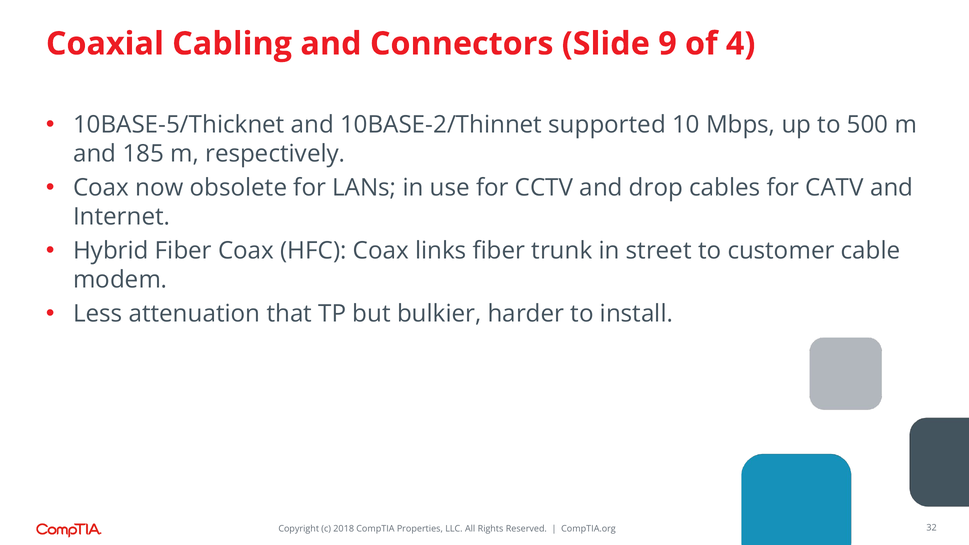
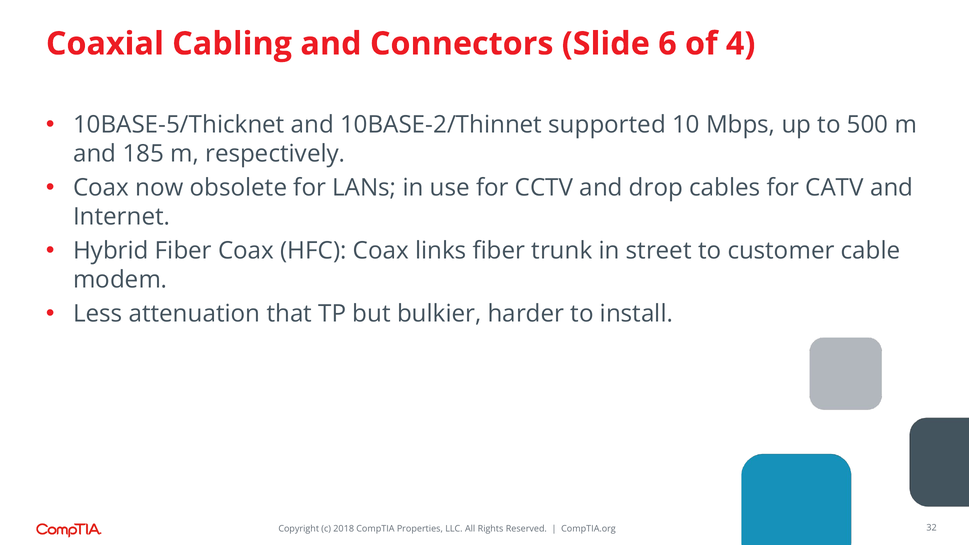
9: 9 -> 6 (667, 44)
